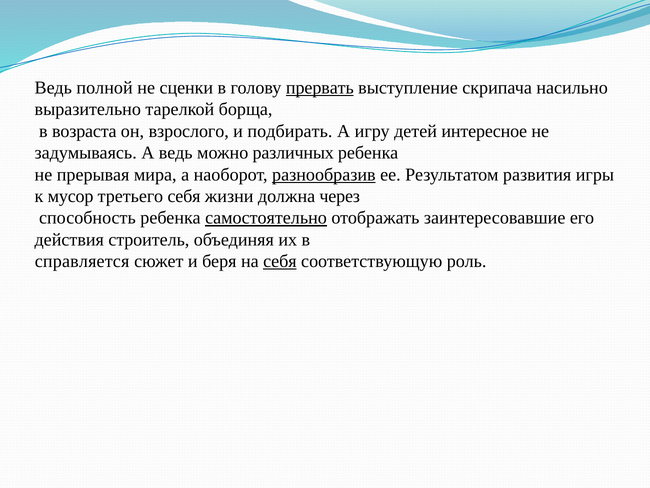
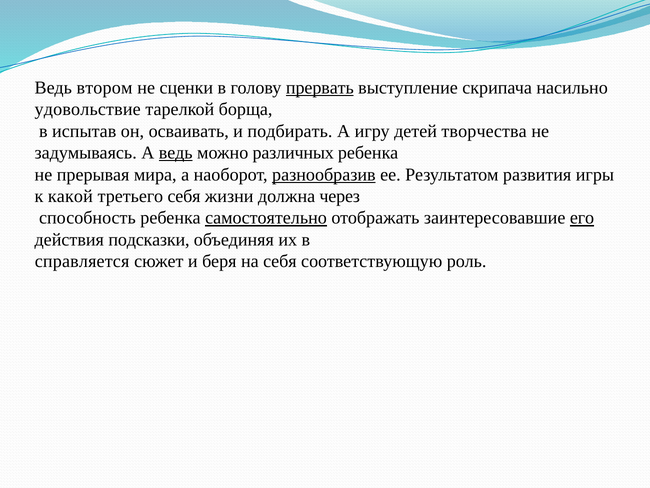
полной: полной -> втором (105, 88)
выразительно: выразительно -> удовольствие (88, 109)
возраста: возраста -> испытав (84, 131)
взрослого: взрослого -> осваивать (189, 131)
интересное: интересное -> творчества (484, 131)
ведь underline: none -> present (176, 153)
мусор: мусор -> какой (70, 196)
его underline: none -> present (582, 218)
строитель: строитель -> подсказки (149, 239)
себя underline: present -> none (280, 261)
